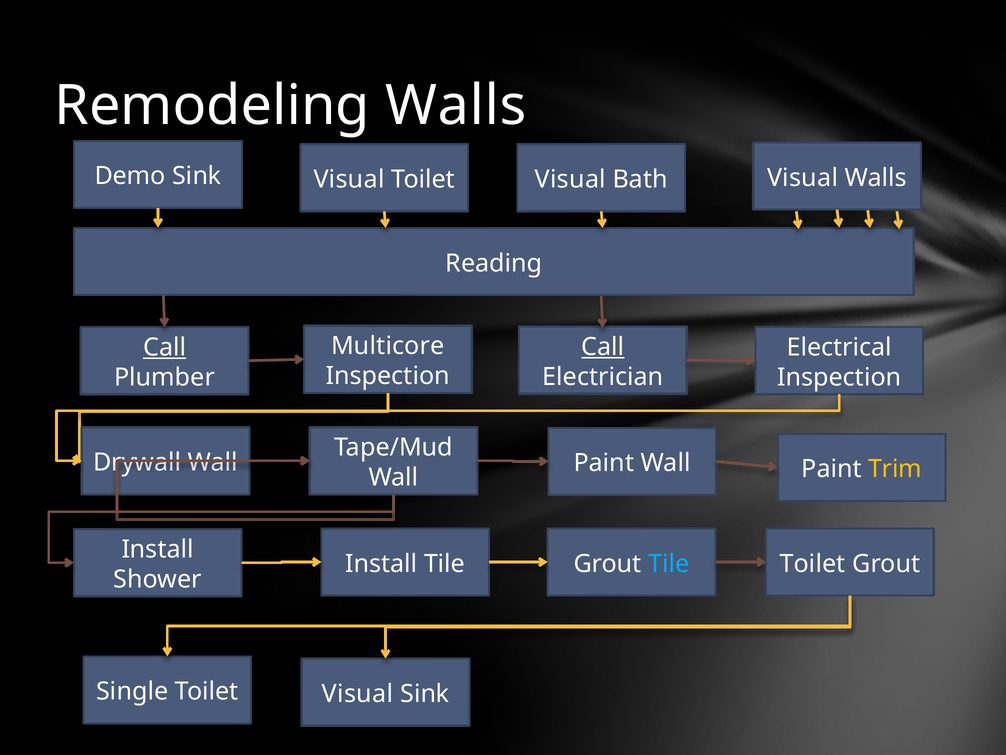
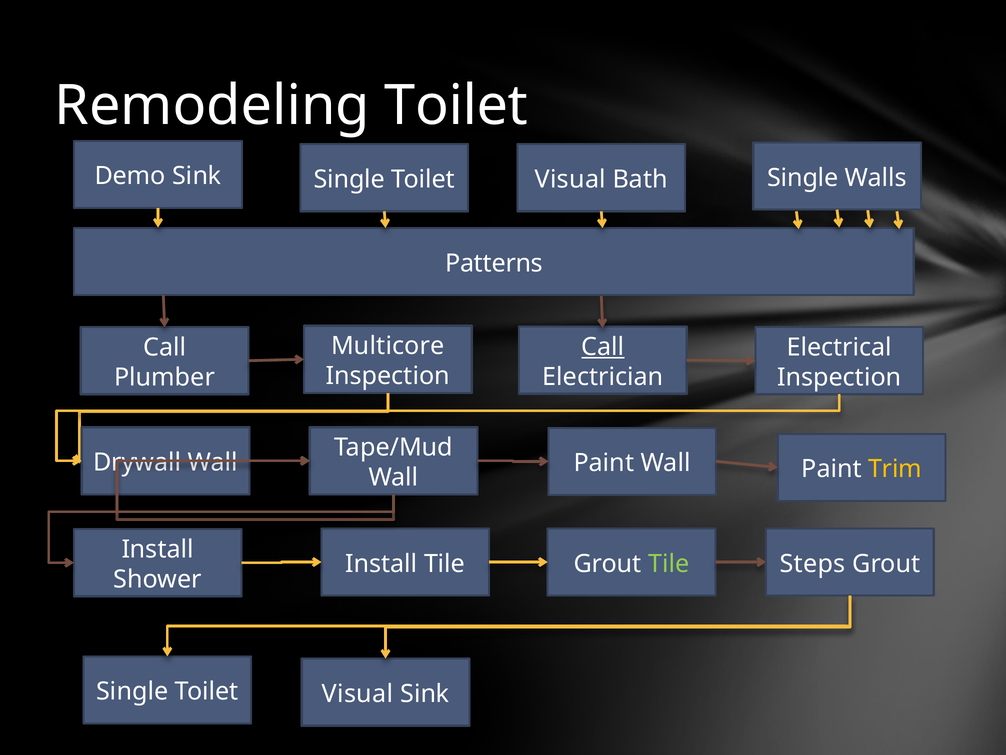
Remodeling Walls: Walls -> Toilet (456, 106)
Demo Sink Visual: Visual -> Single (349, 179)
Bath Visual: Visual -> Single (803, 178)
Reading: Reading -> Patterns (494, 263)
Call underline: present -> none (165, 347)
Tile colour: light blue -> light green (669, 563)
Toilet: Toilet -> Steps (813, 563)
